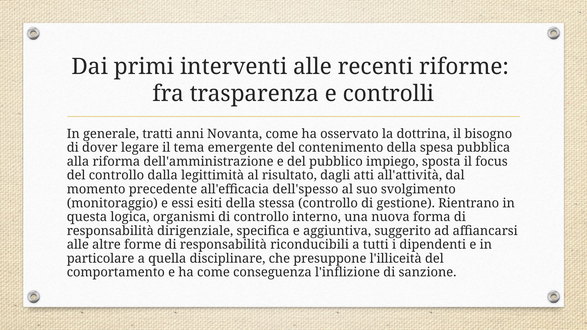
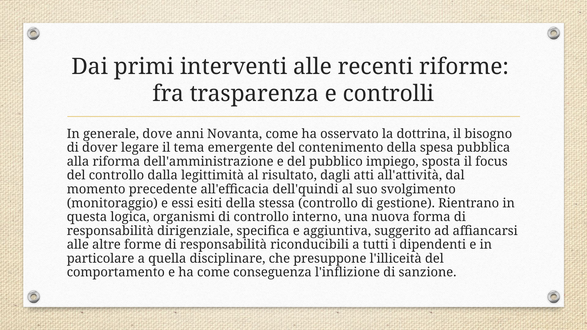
tratti: tratti -> dove (157, 134)
dell'spesso: dell'spesso -> dell'quindi (305, 189)
